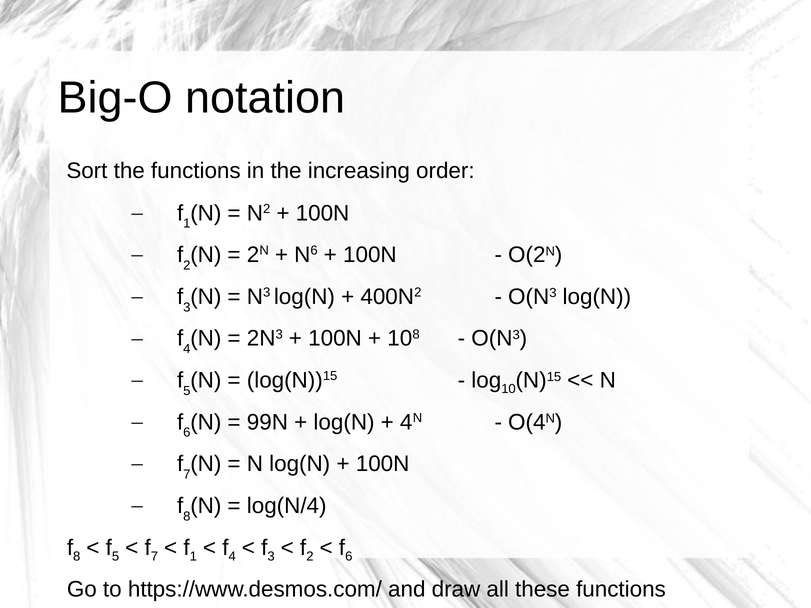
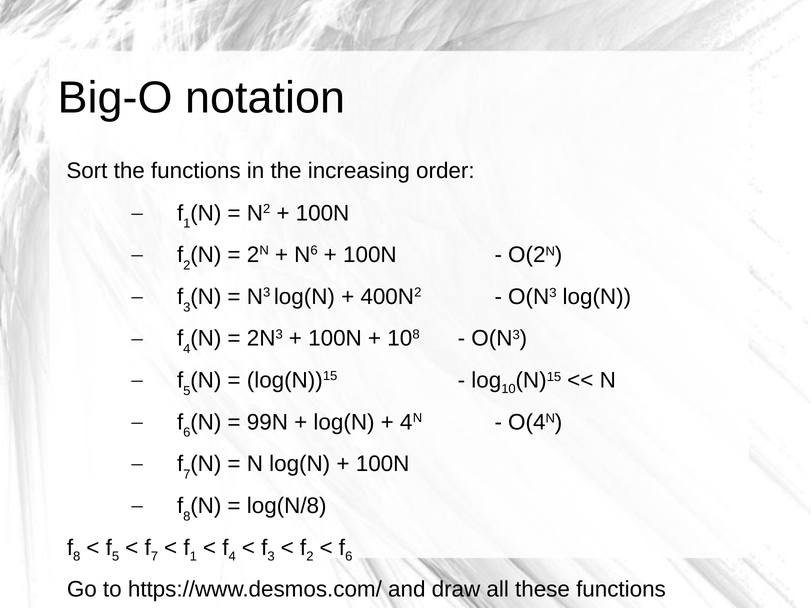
log(N/4: log(N/4 -> log(N/8 (287, 506)
